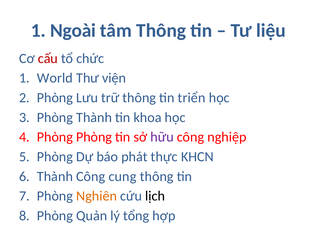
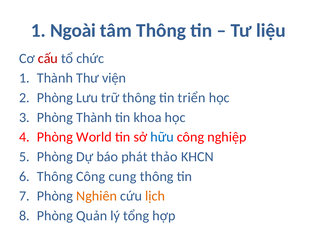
1 World: World -> Thành (55, 78)
Phòng Phòng: Phòng -> World (94, 138)
hữu colour: purple -> blue (162, 138)
thực: thực -> thảo (164, 157)
Thành: Thành -> Thông (55, 177)
lịch colour: black -> orange (155, 197)
